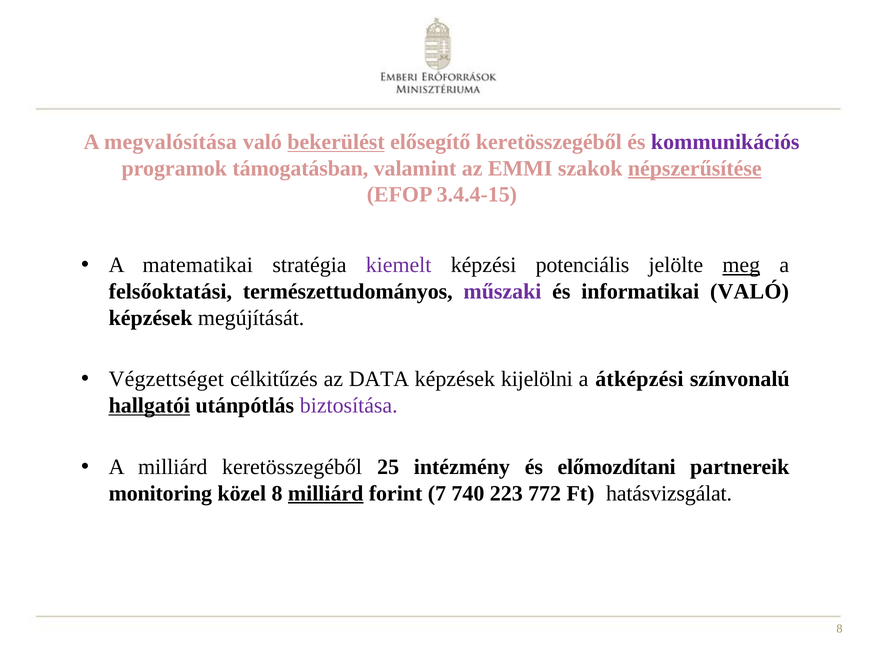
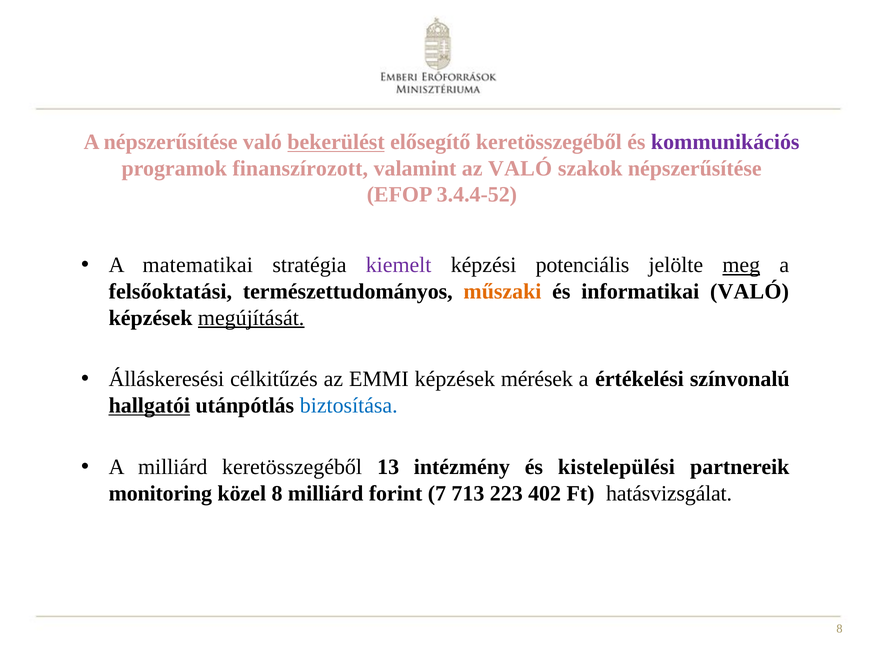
A megvalósítása: megvalósítása -> népszerűsítése (171, 142)
támogatásban: támogatásban -> finanszírozott (300, 168)
az EMMI: EMMI -> VALÓ (520, 168)
népszerűsítése underline: present -> none (695, 168)
3.4.4-15: 3.4.4-15 -> 3.4.4-52 (477, 195)
műszaki colour: purple -> orange (502, 291)
megújítását underline: none -> present (251, 318)
Végzettséget: Végzettséget -> Álláskeresési (166, 379)
DATA: DATA -> EMMI (379, 379)
kijelölni: kijelölni -> mérések (537, 379)
átképzési: átképzési -> értékelési (640, 379)
biztosítása colour: purple -> blue (349, 405)
25: 25 -> 13 (388, 467)
előmozdítani: előmozdítani -> kistelepülési (616, 467)
milliárd underline: present -> none (326, 493)
740: 740 -> 713 (468, 493)
772: 772 -> 402 (545, 493)
